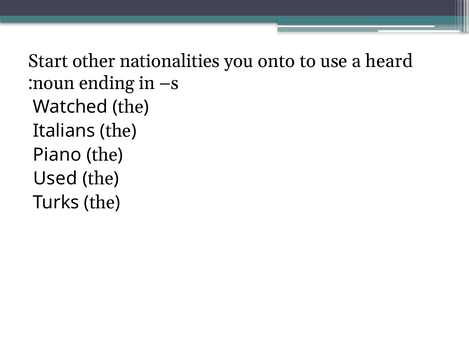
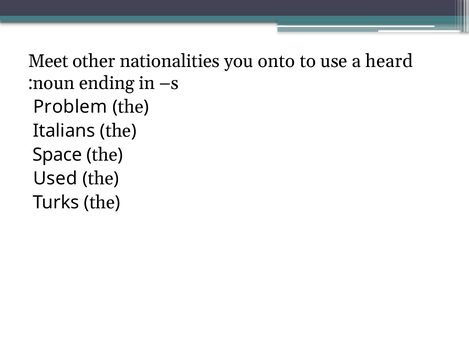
Start: Start -> Meet (48, 61)
Watched: Watched -> Problem (70, 107)
Piano: Piano -> Space (57, 155)
